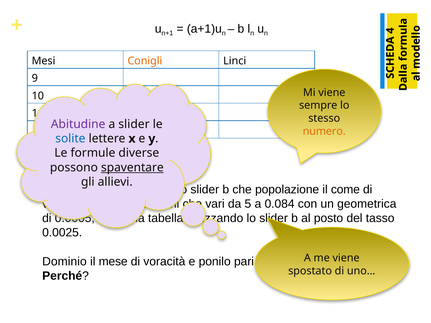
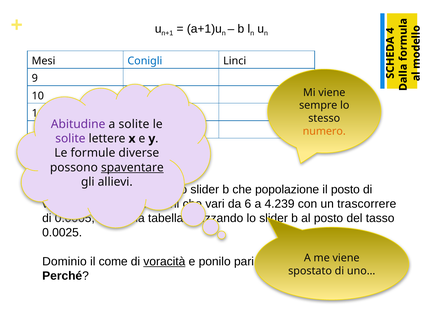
Conigli colour: orange -> blue (145, 61)
a slider: slider -> solite (134, 124)
solite colour: blue -> purple (70, 139)
il come: come -> posto (345, 190)
5: 5 -> 6 (248, 204)
0.084: 0.084 -> 4.239 (280, 204)
geometrica: geometrica -> trascorrere (367, 204)
mese: mese -> come (113, 262)
voracità underline: none -> present (164, 262)
